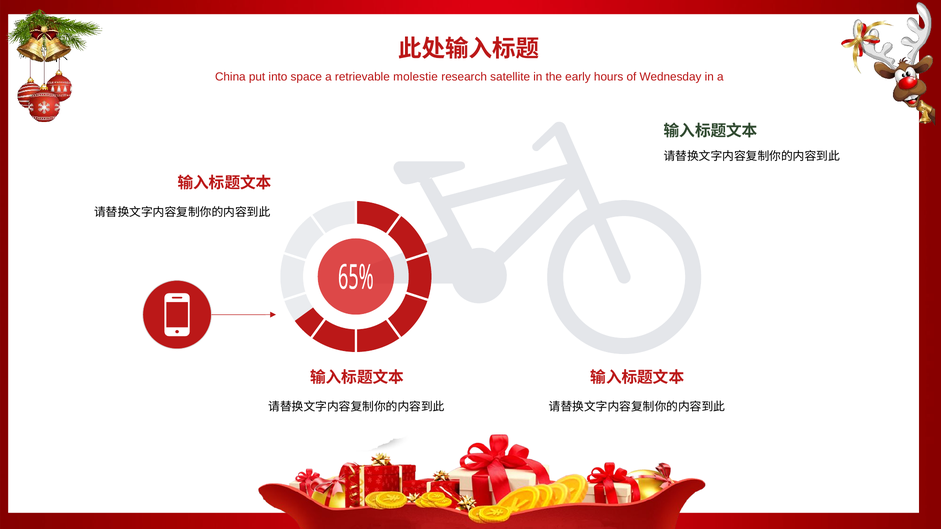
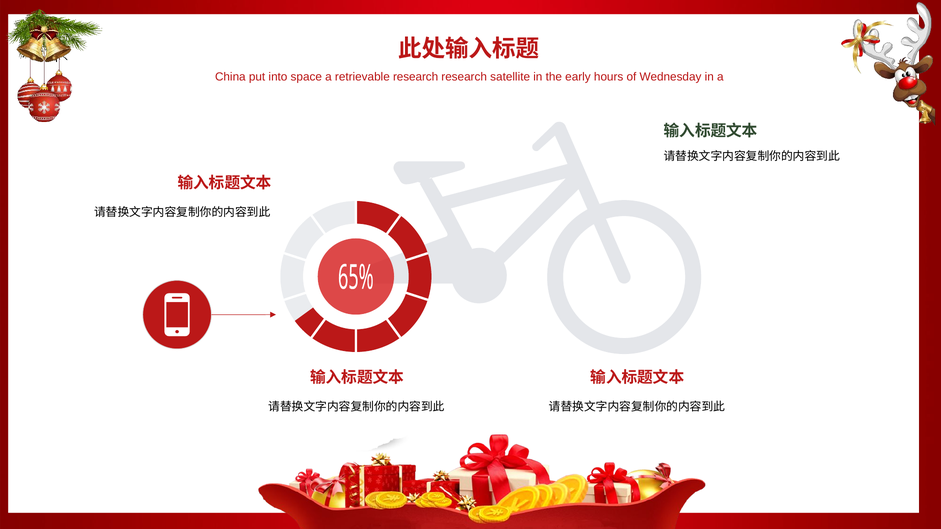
retrievable molestie: molestie -> research (416, 77)
